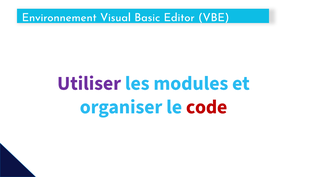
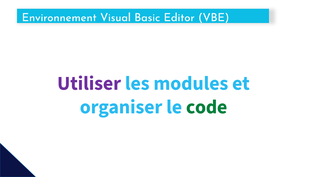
code colour: red -> green (207, 107)
